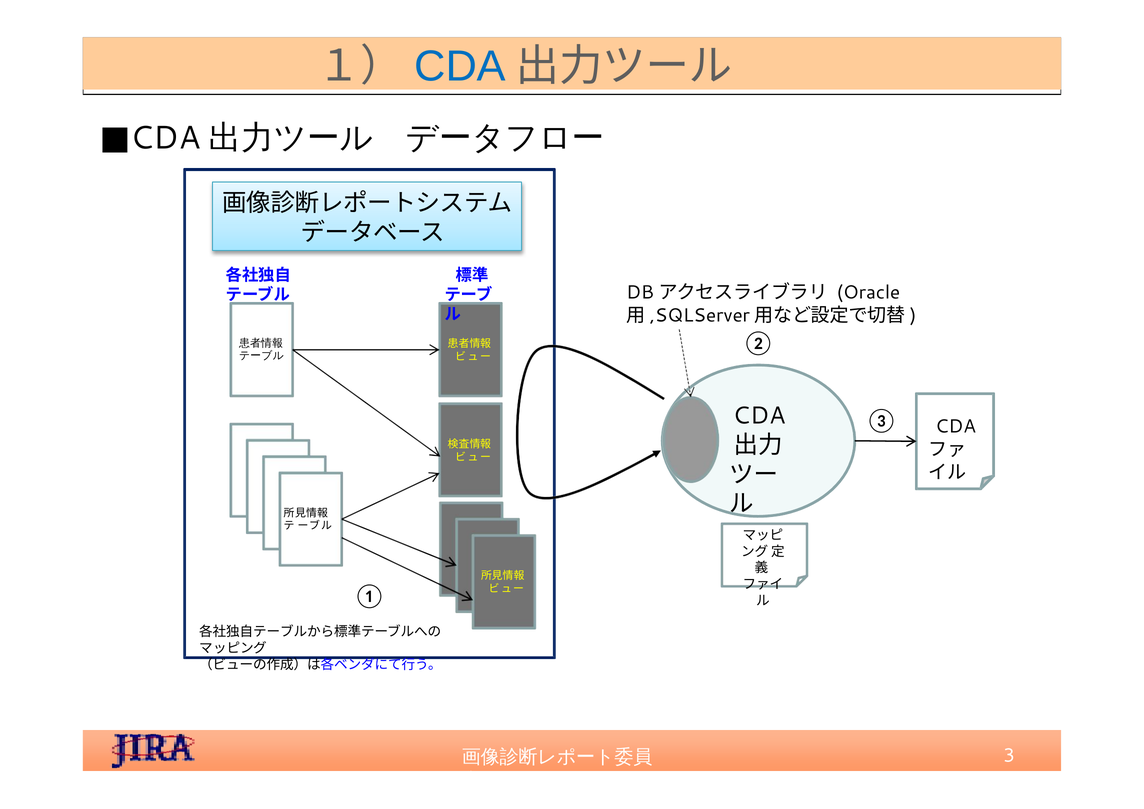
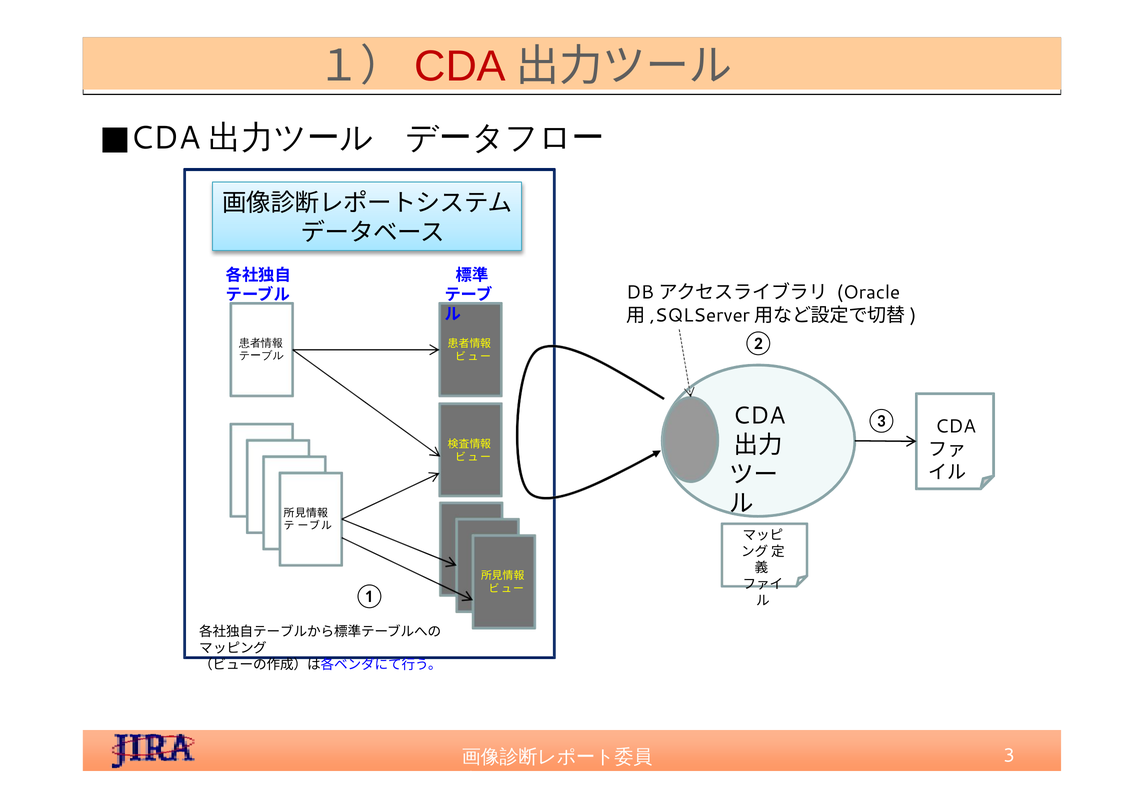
CDA colour: blue -> red (460, 66)
